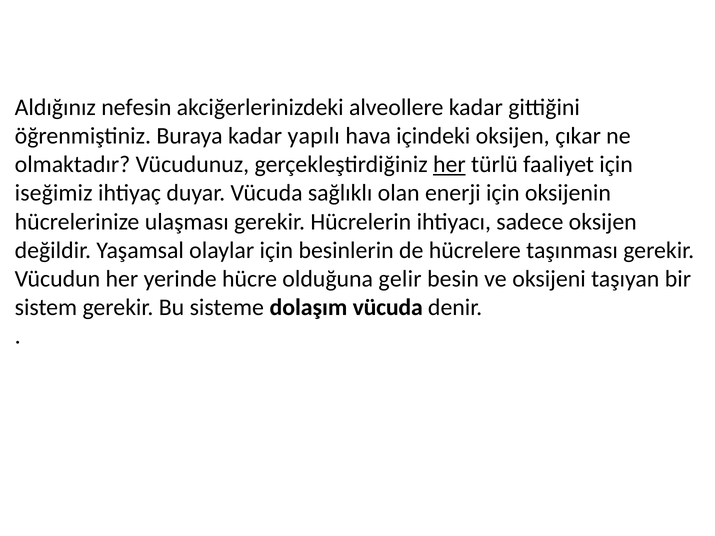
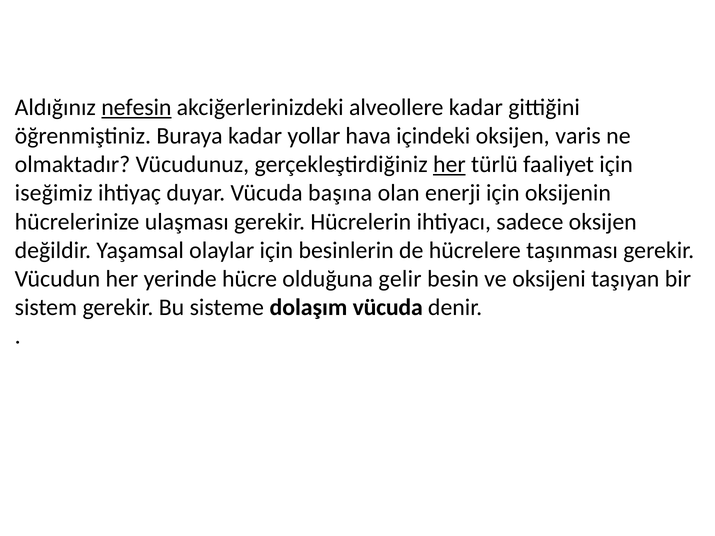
nefesin underline: none -> present (136, 107)
yapılı: yapılı -> yollar (314, 136)
çıkar: çıkar -> varis (578, 136)
sağlıklı: sağlıklı -> başına (340, 193)
